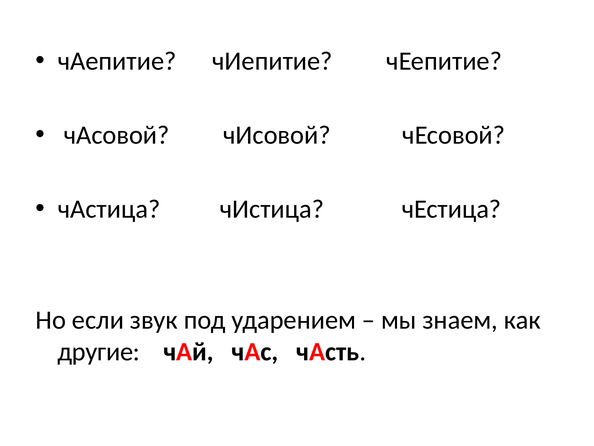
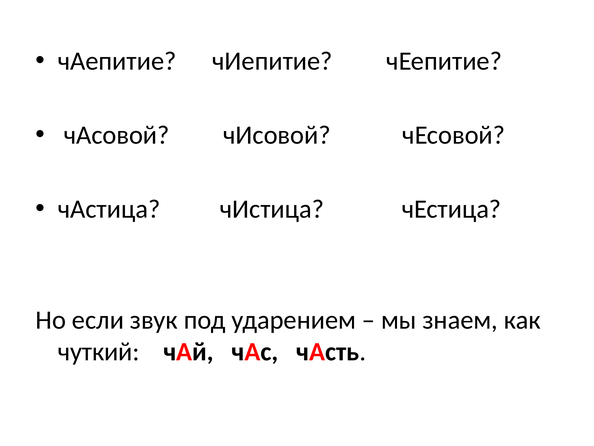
другие: другие -> чуткий (99, 351)
